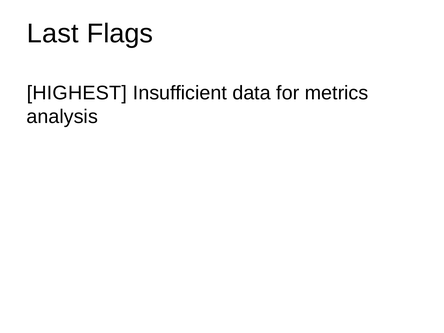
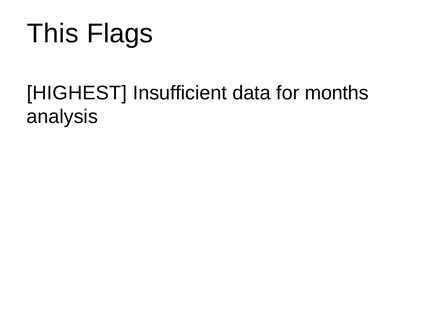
Last: Last -> This (53, 34)
metrics: metrics -> months (337, 93)
